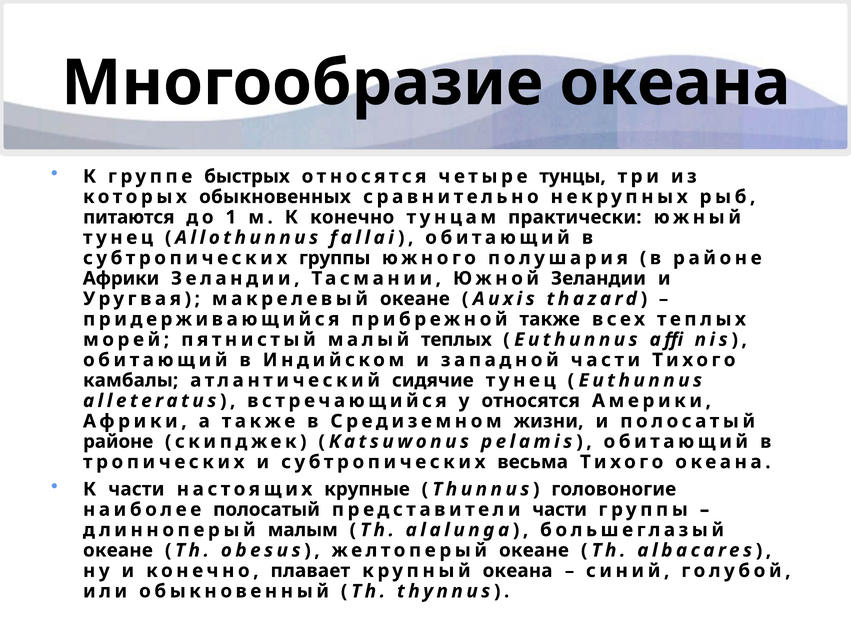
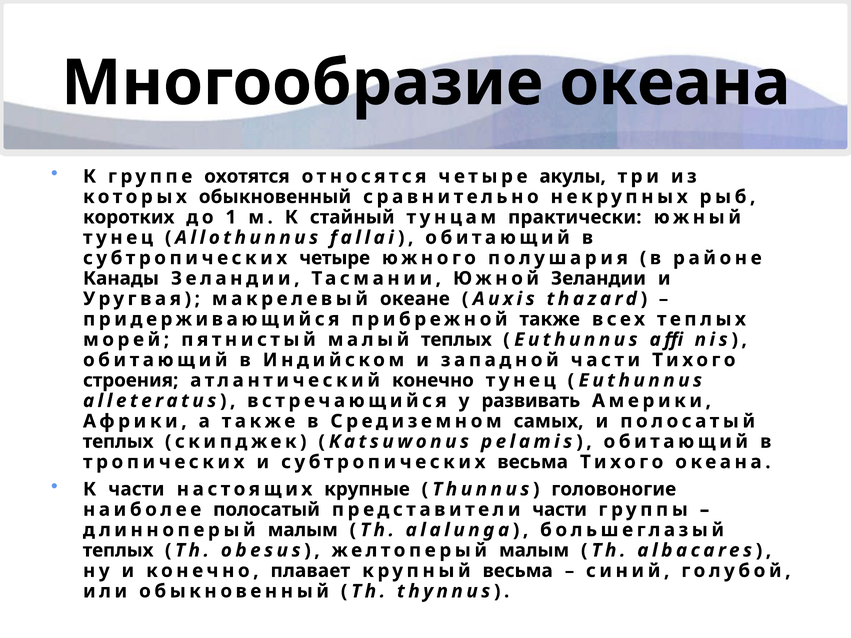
быстрых: быстрых -> охотятся (247, 176)
тунцы: тунцы -> акулы (573, 176)
которых обыкновенных: обыкновенных -> обыкновенный (275, 197)
питаются: питаются -> коротких (129, 217)
К конечно: конечно -> стайный (352, 217)
субтропических группы: группы -> четыре (335, 258)
Африки: Африки -> Канады (121, 279)
камбалы: камбалы -> строения (131, 381)
атлантический сидячие: сидячие -> конечно (433, 381)
у относятся: относятся -> развивать (531, 401)
жизни: жизни -> самых (549, 421)
районе: районе -> теплых (118, 442)
океане: океане -> теплых (118, 551)
желтоперый океане: океане -> малым (534, 551)
крупный океана: океана -> весьма (518, 571)
